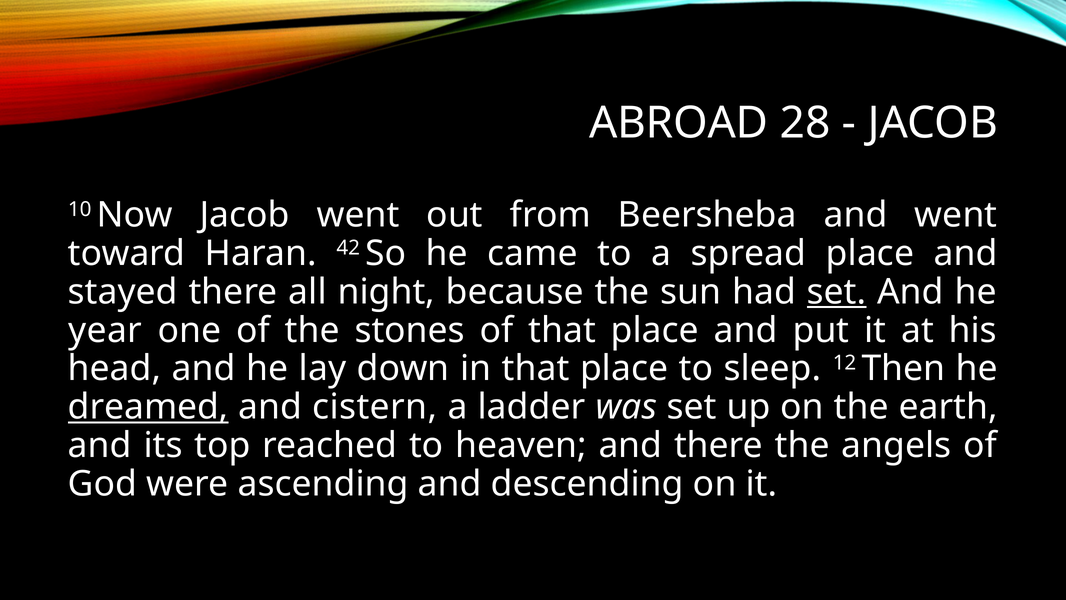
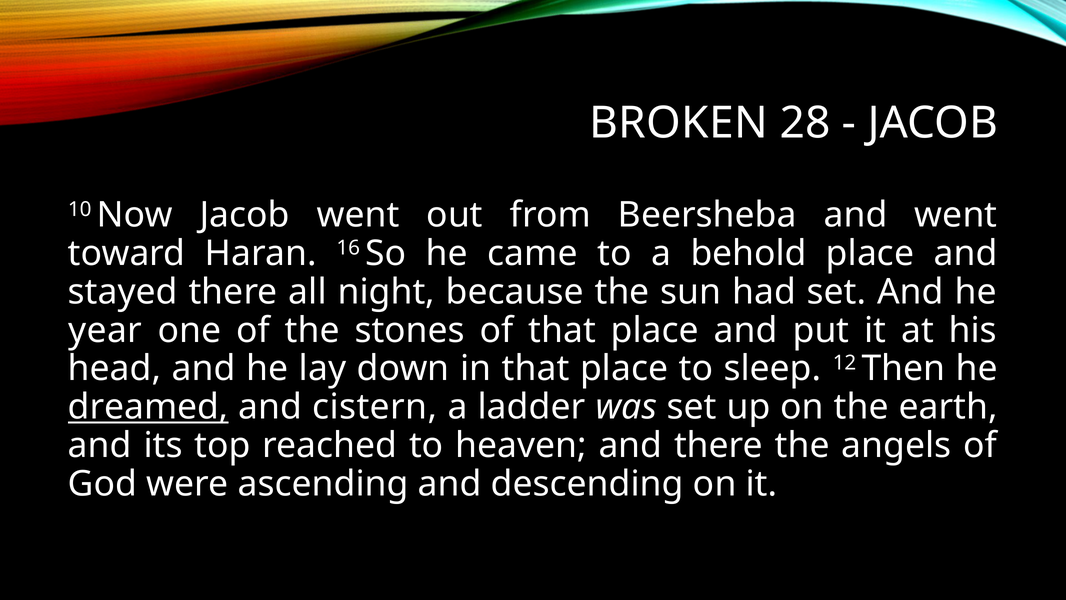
ABROAD: ABROAD -> BROKEN (678, 123)
42: 42 -> 16 (348, 248)
spread: spread -> behold (749, 253)
set underline: present -> none (837, 292)
